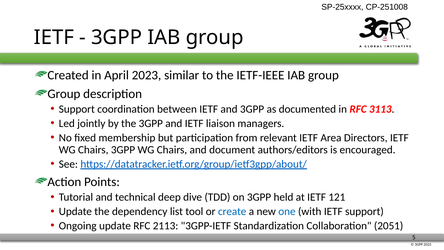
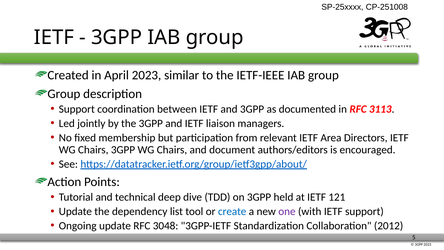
one colour: blue -> purple (287, 211)
2113: 2113 -> 3048 (166, 226)
2051: 2051 -> 2012 (389, 226)
